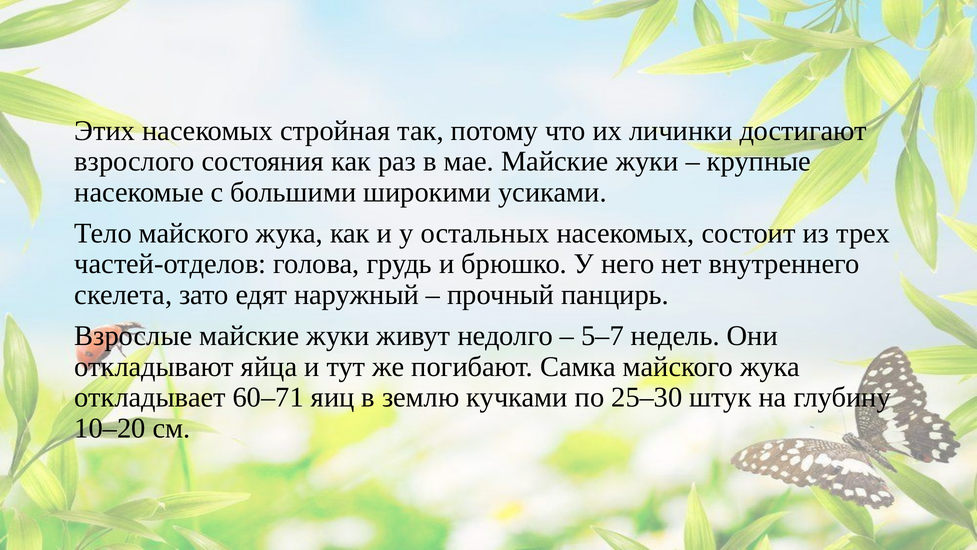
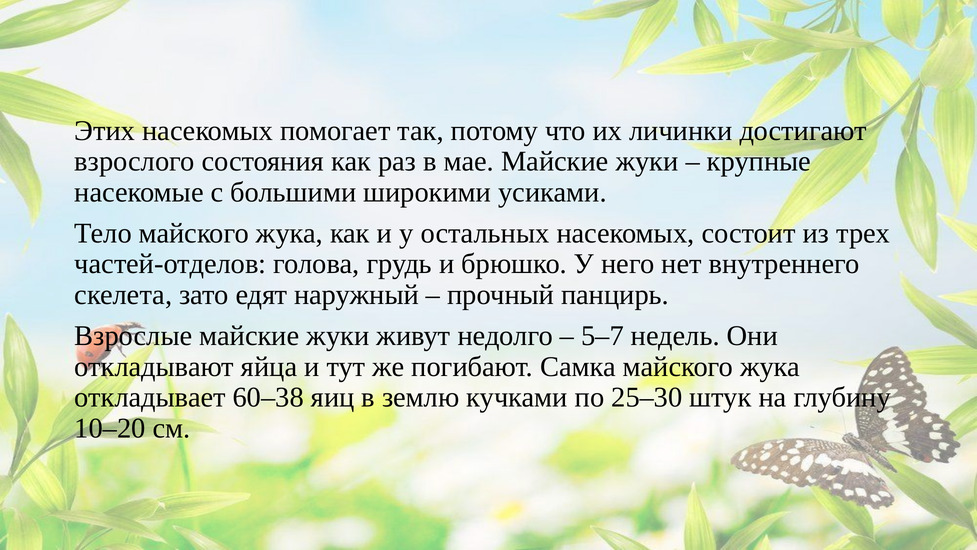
стройная: стройная -> помогает (335, 131)
60–71: 60–71 -> 60–38 (268, 397)
